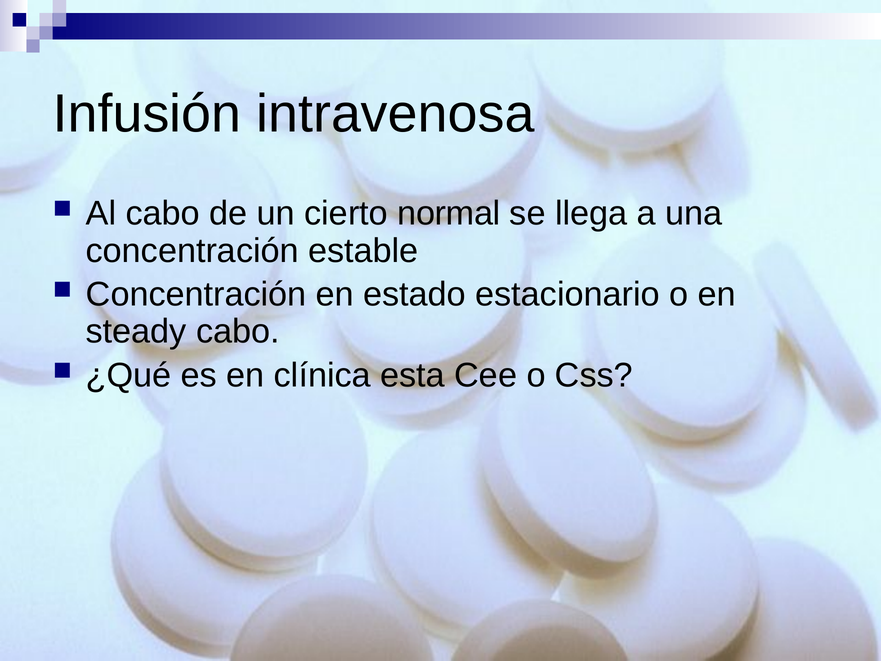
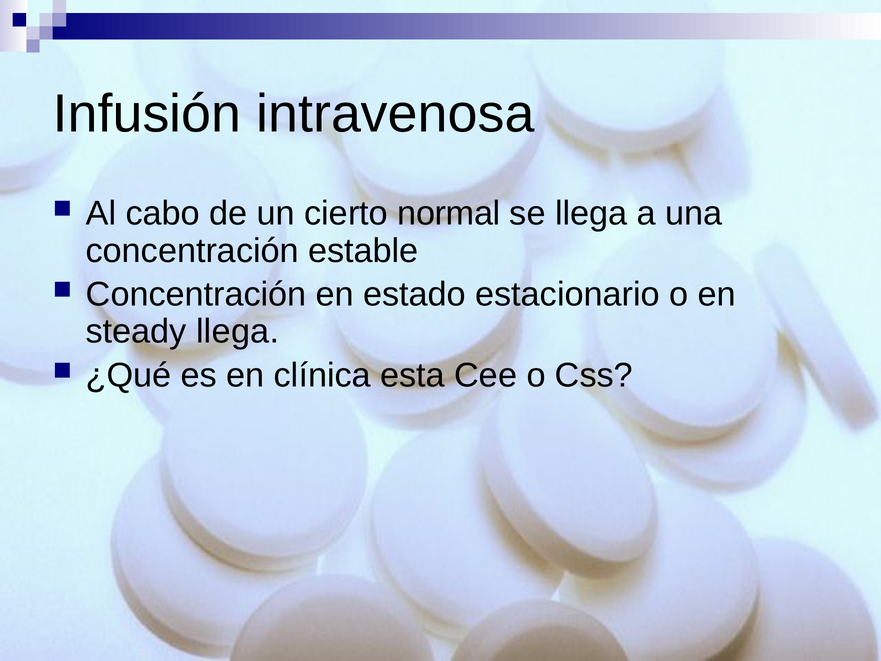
steady cabo: cabo -> llega (238, 331)
